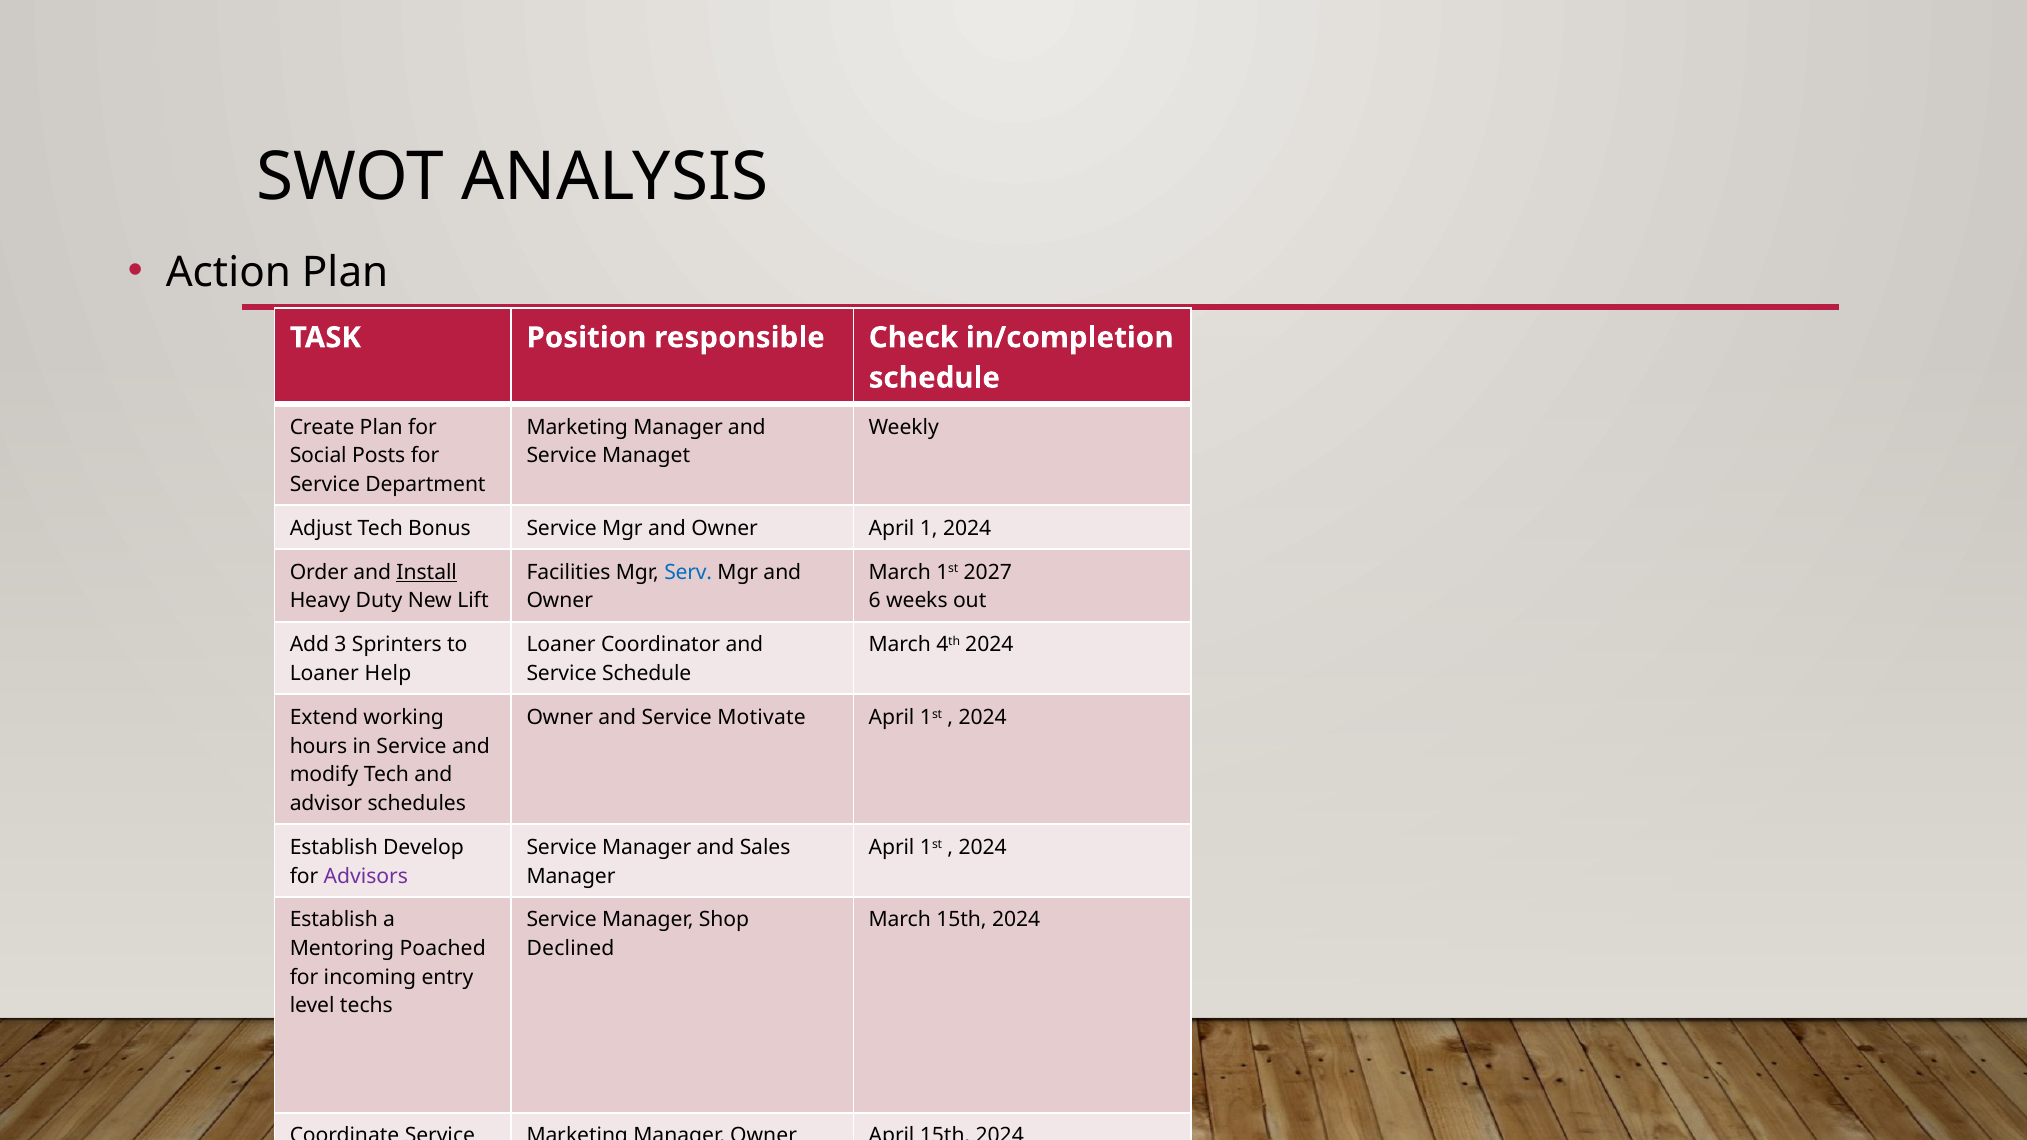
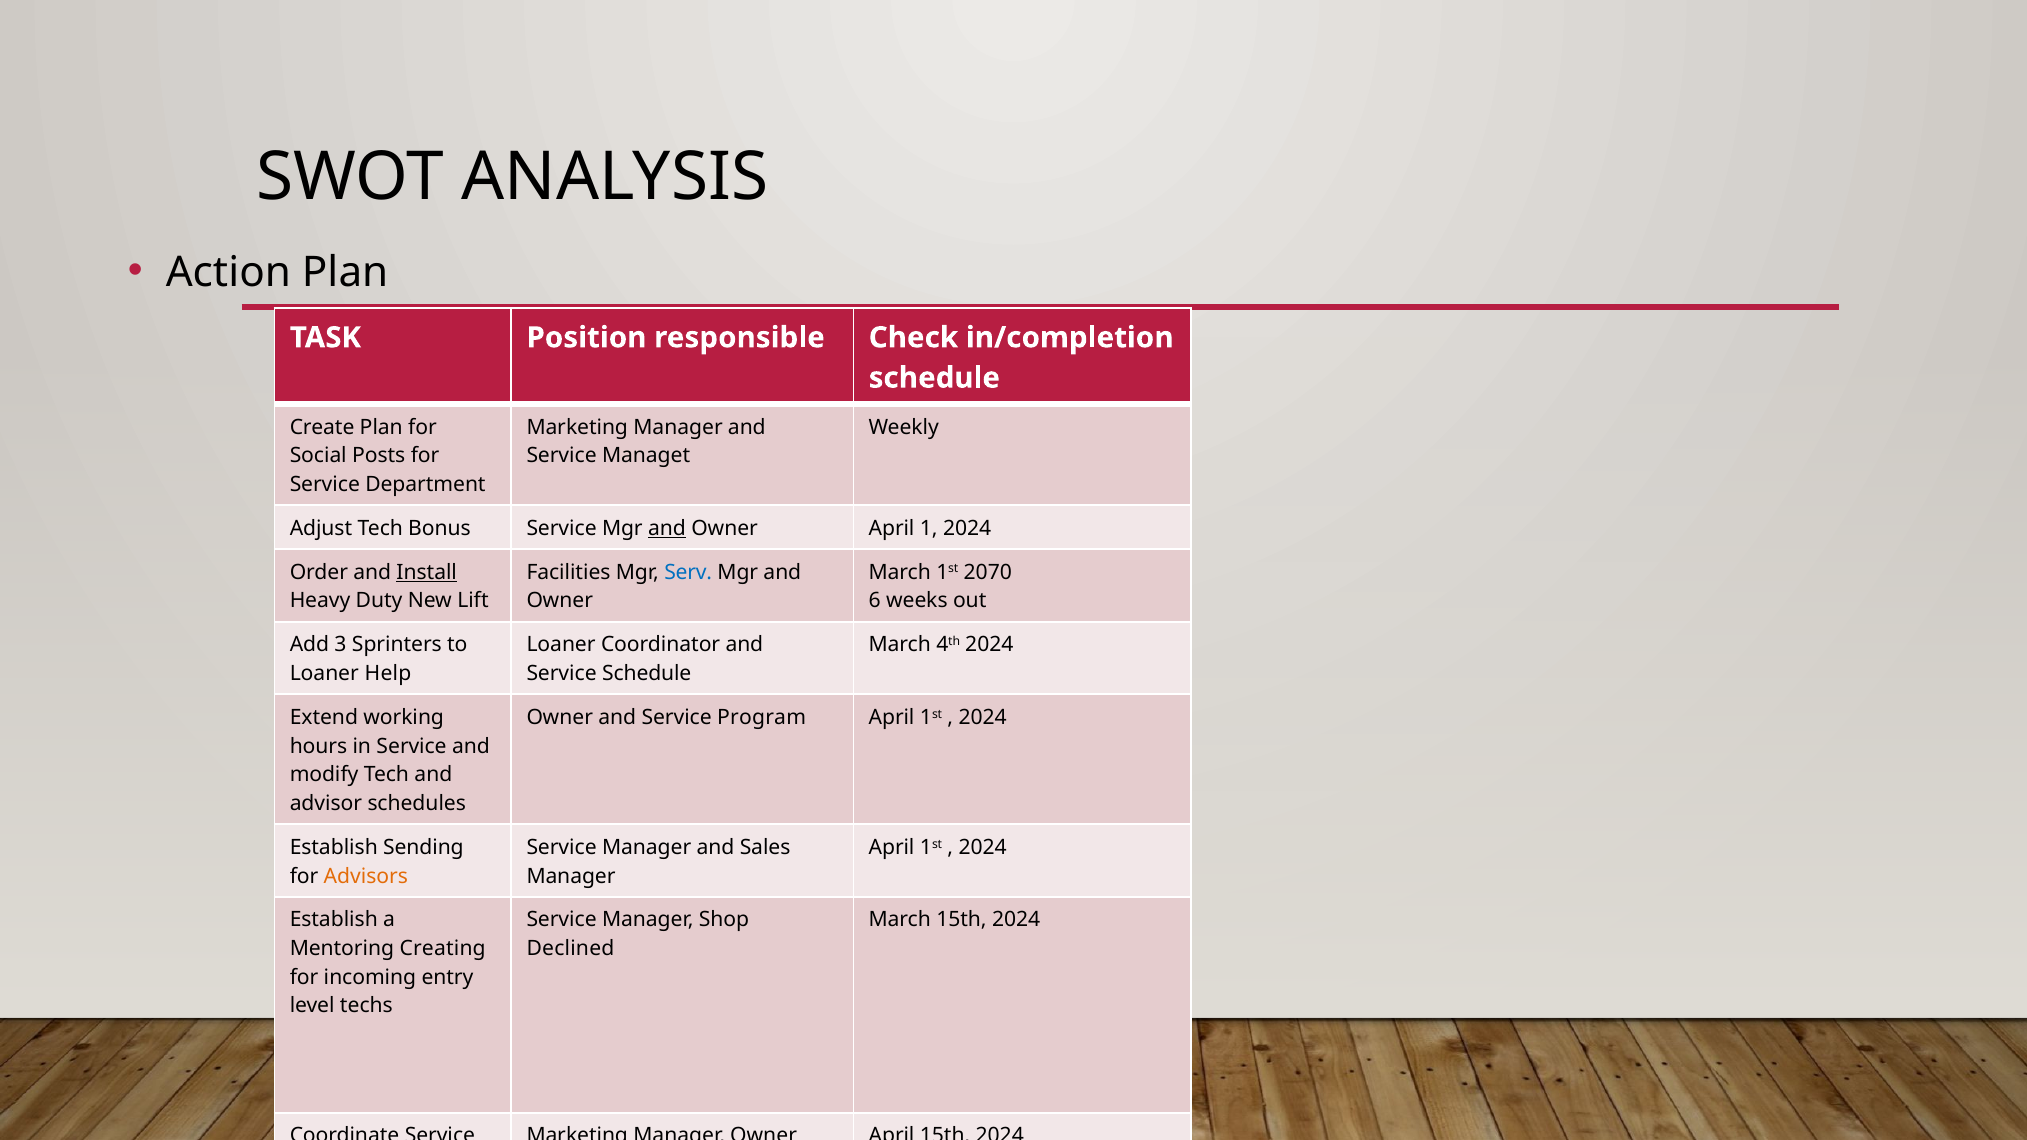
and underline: none -> present (667, 528)
2027: 2027 -> 2070 (988, 572)
Motivate: Motivate -> Program (762, 718)
Develop: Develop -> Sending (423, 848)
Advisors colour: purple -> orange (366, 876)
Poached: Poached -> Creating (443, 949)
